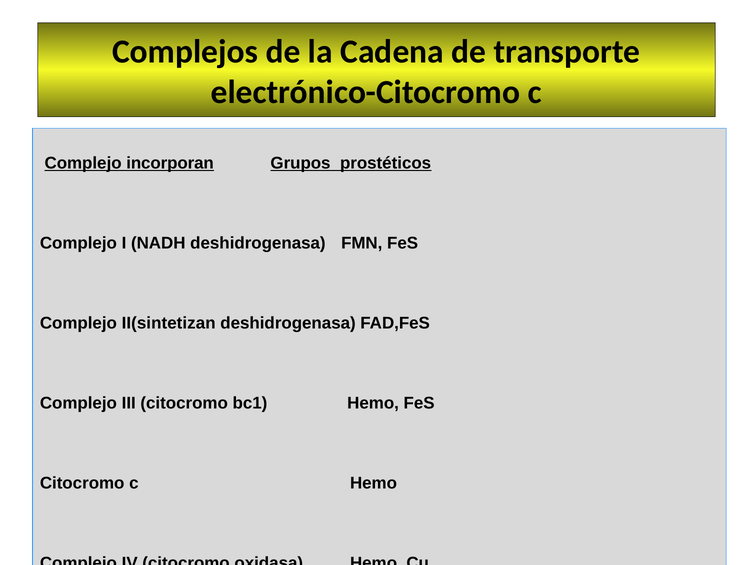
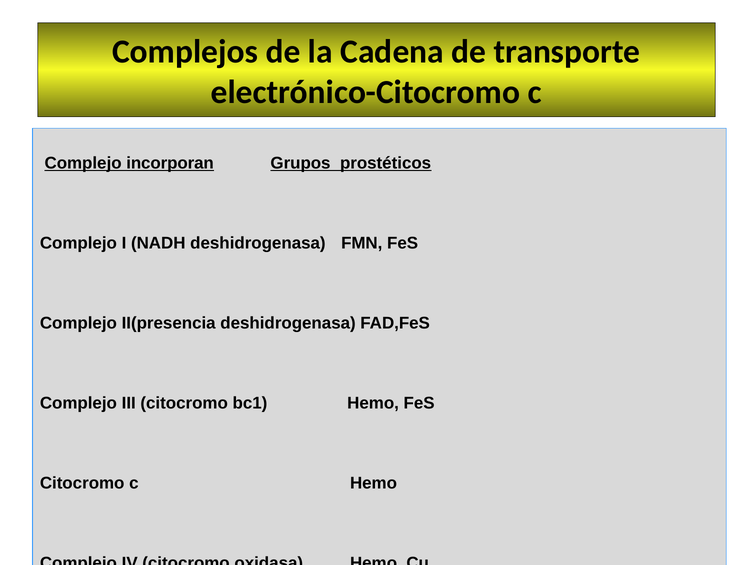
II(sintetizan: II(sintetizan -> II(presencia (169, 323)
